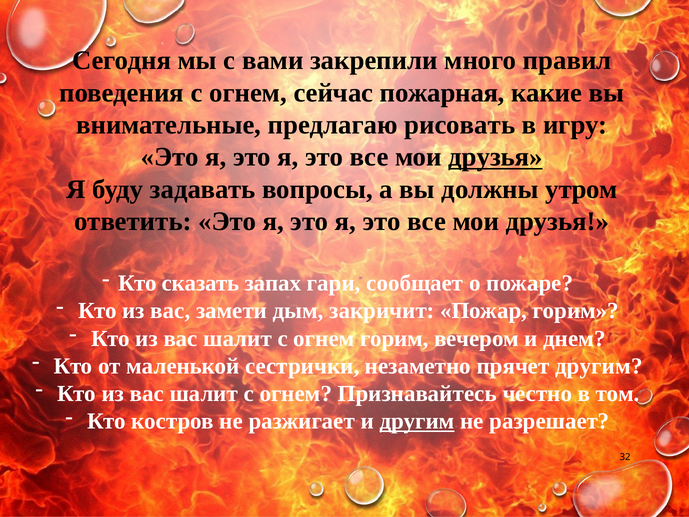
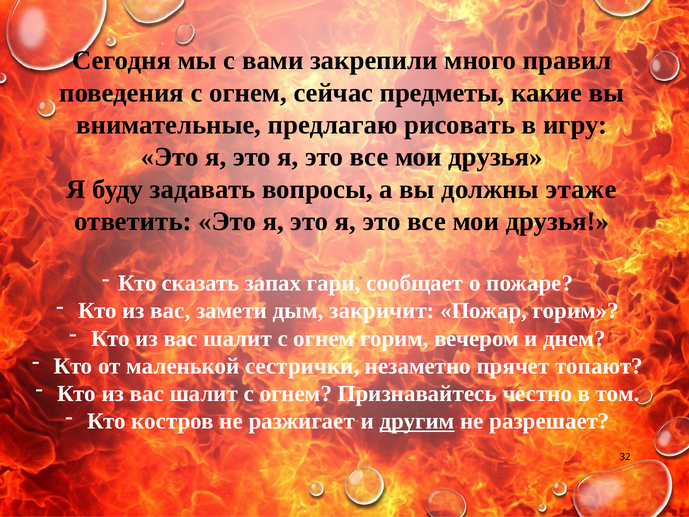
пожарная: пожарная -> предметы (442, 93)
друзья underline: present -> none (496, 157)
утром: утром -> этаже (581, 189)
прячет другим: другим -> топают (599, 366)
